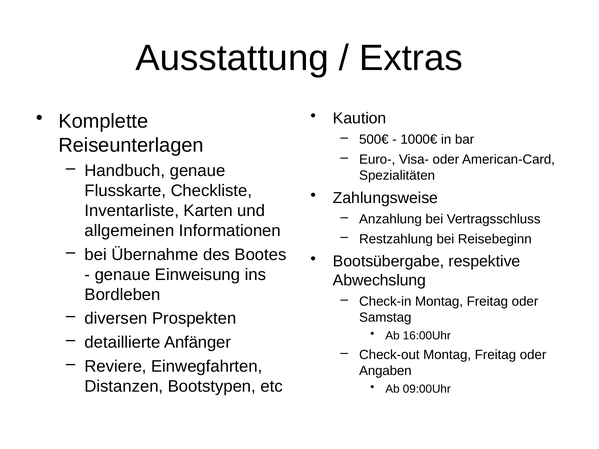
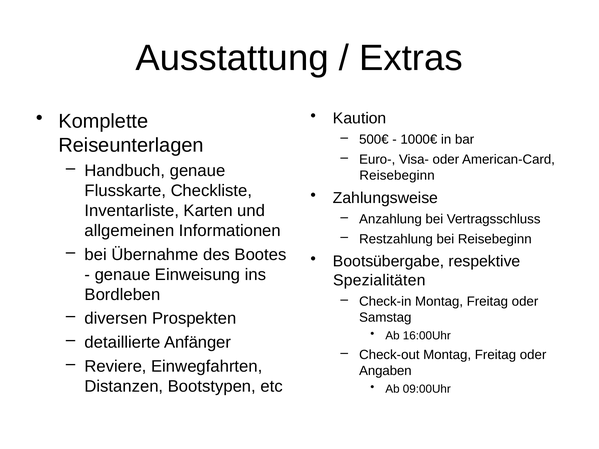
Spezialitäten: Spezialitäten -> Reisebeginn (397, 176)
Abwechslung: Abwechslung -> Spezialitäten (379, 280)
